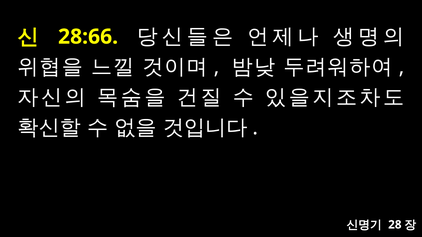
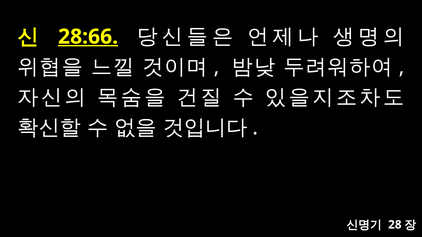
28:66 underline: none -> present (88, 37)
